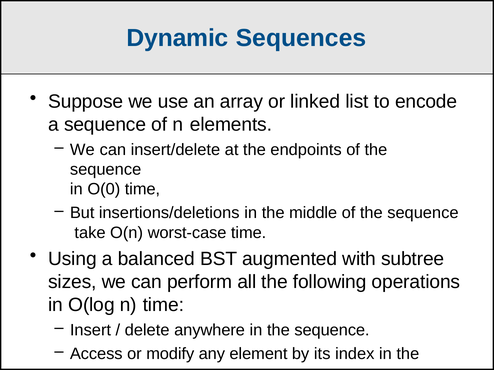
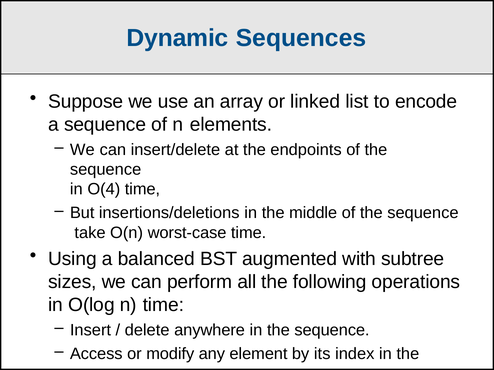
O(0: O(0 -> O(4 (104, 189)
